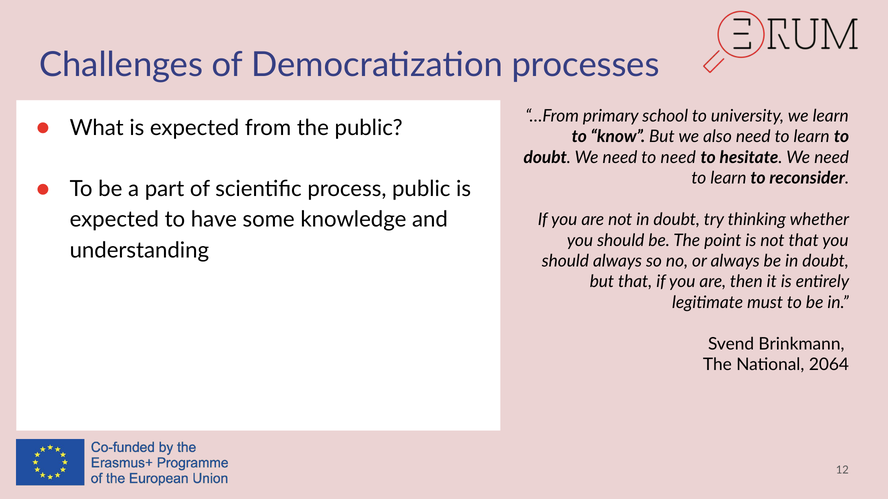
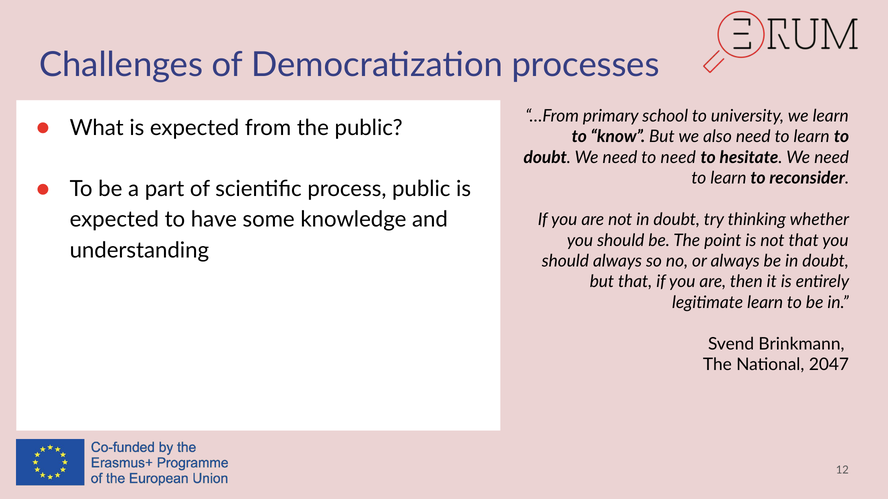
legitimate must: must -> learn (765, 303)
2064: 2064 -> 2047 (829, 365)
